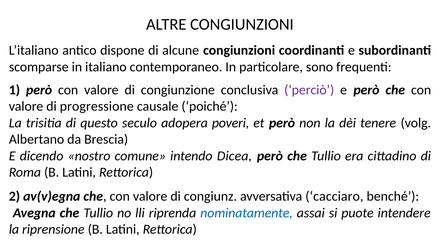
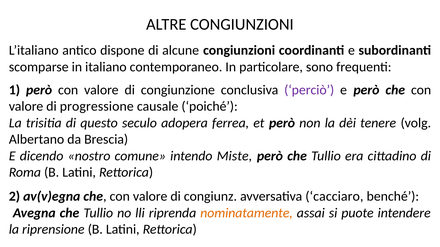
poveri: poveri -> ferrea (231, 123)
Dicea: Dicea -> Miste (234, 156)
nominatamente colour: blue -> orange (247, 213)
